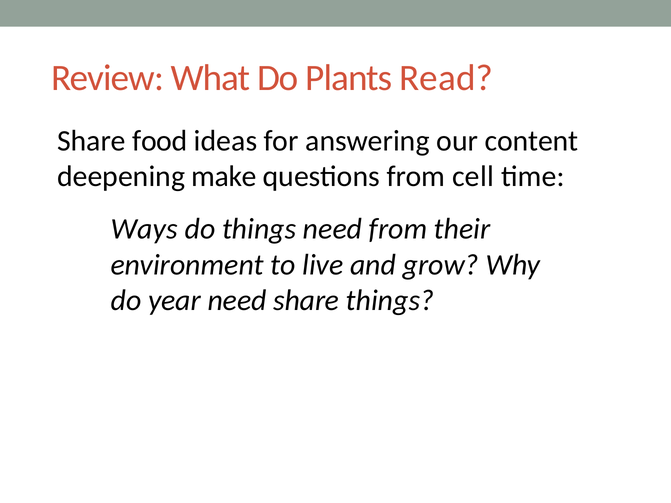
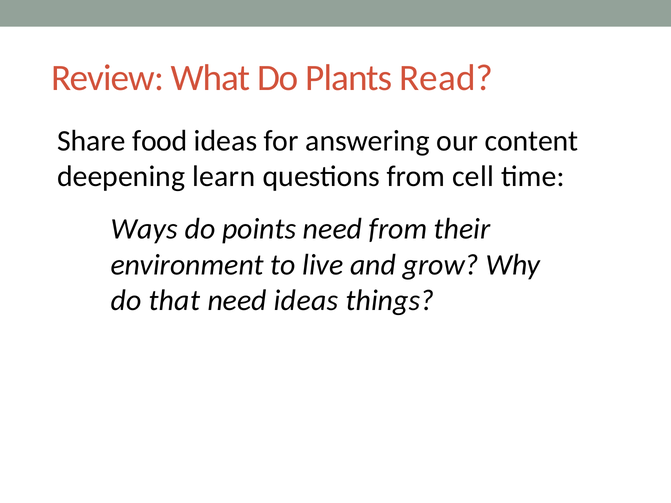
make: make -> learn (224, 177)
do things: things -> points (259, 229)
year: year -> that (174, 301)
need share: share -> ideas (306, 301)
